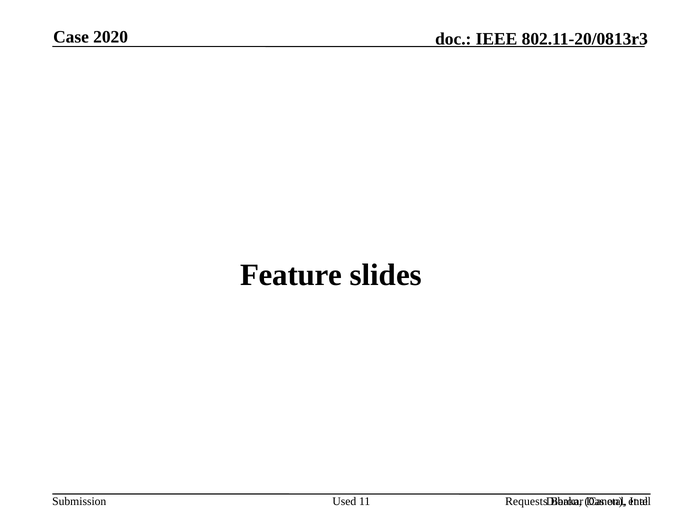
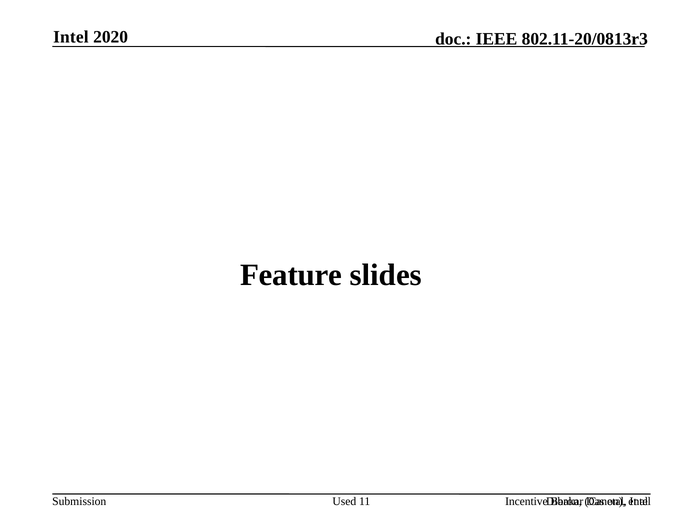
Case: Case -> Intel (71, 37)
Requests: Requests -> Incentive (526, 501)
